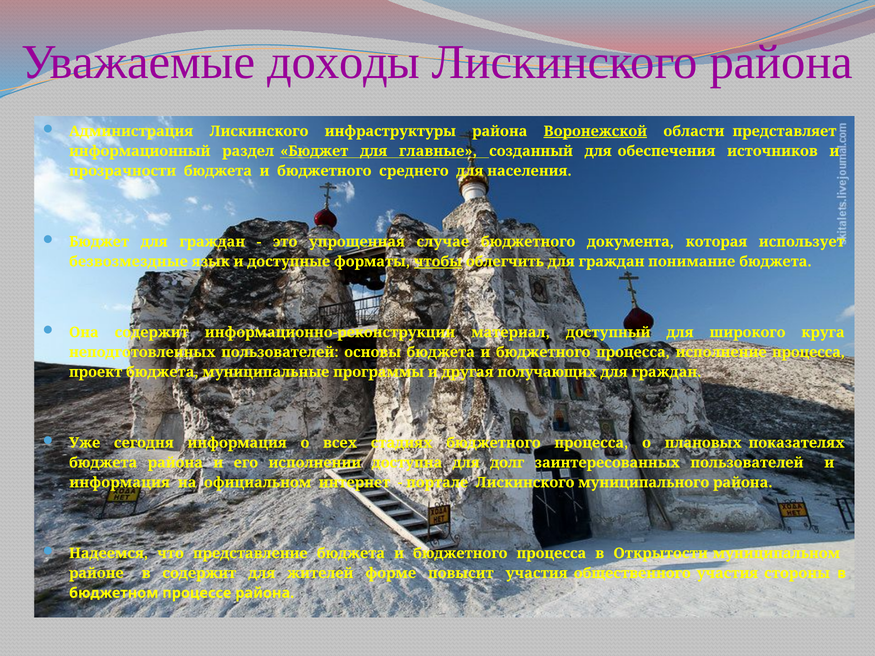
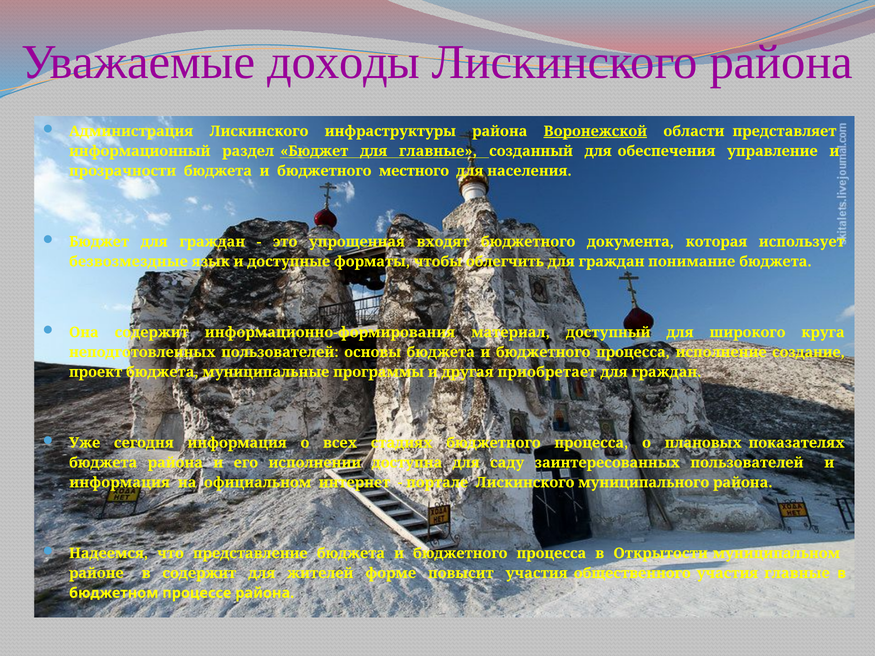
источников: источников -> управление (772, 151)
среднего: среднего -> местного (414, 171)
случае: случае -> входят (443, 242)
чтобы underline: present -> none (438, 262)
информационно-реконструкции: информационно-реконструкции -> информационно-формирования (330, 332)
исполнение процесса: процесса -> создание (808, 352)
получающих: получающих -> приобретает (547, 372)
долг: долг -> саду (507, 463)
участия стороны: стороны -> главные (797, 573)
